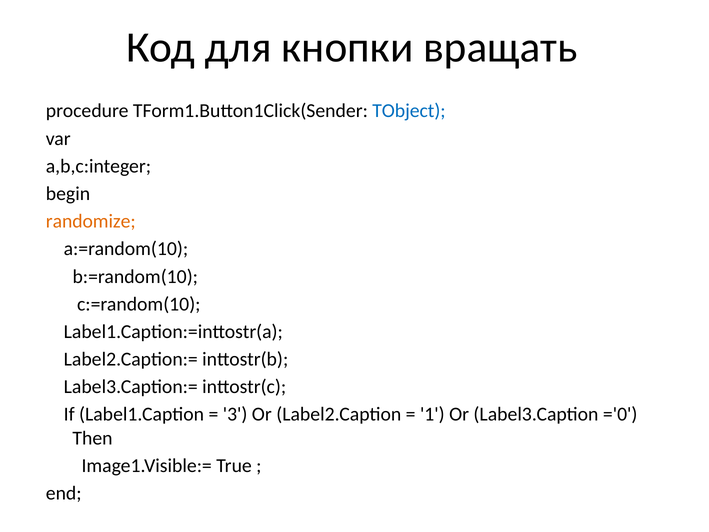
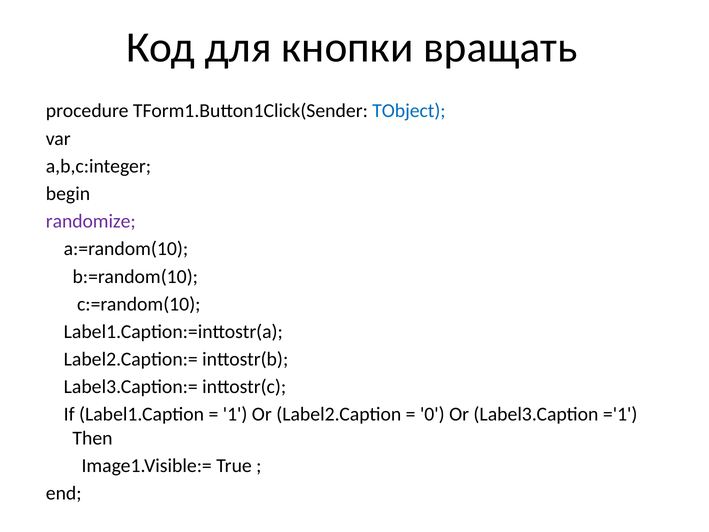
randomize colour: orange -> purple (91, 221)
3: 3 -> 1 (235, 414)
1: 1 -> 0 (432, 414)
='0: ='0 -> ='1 (620, 414)
